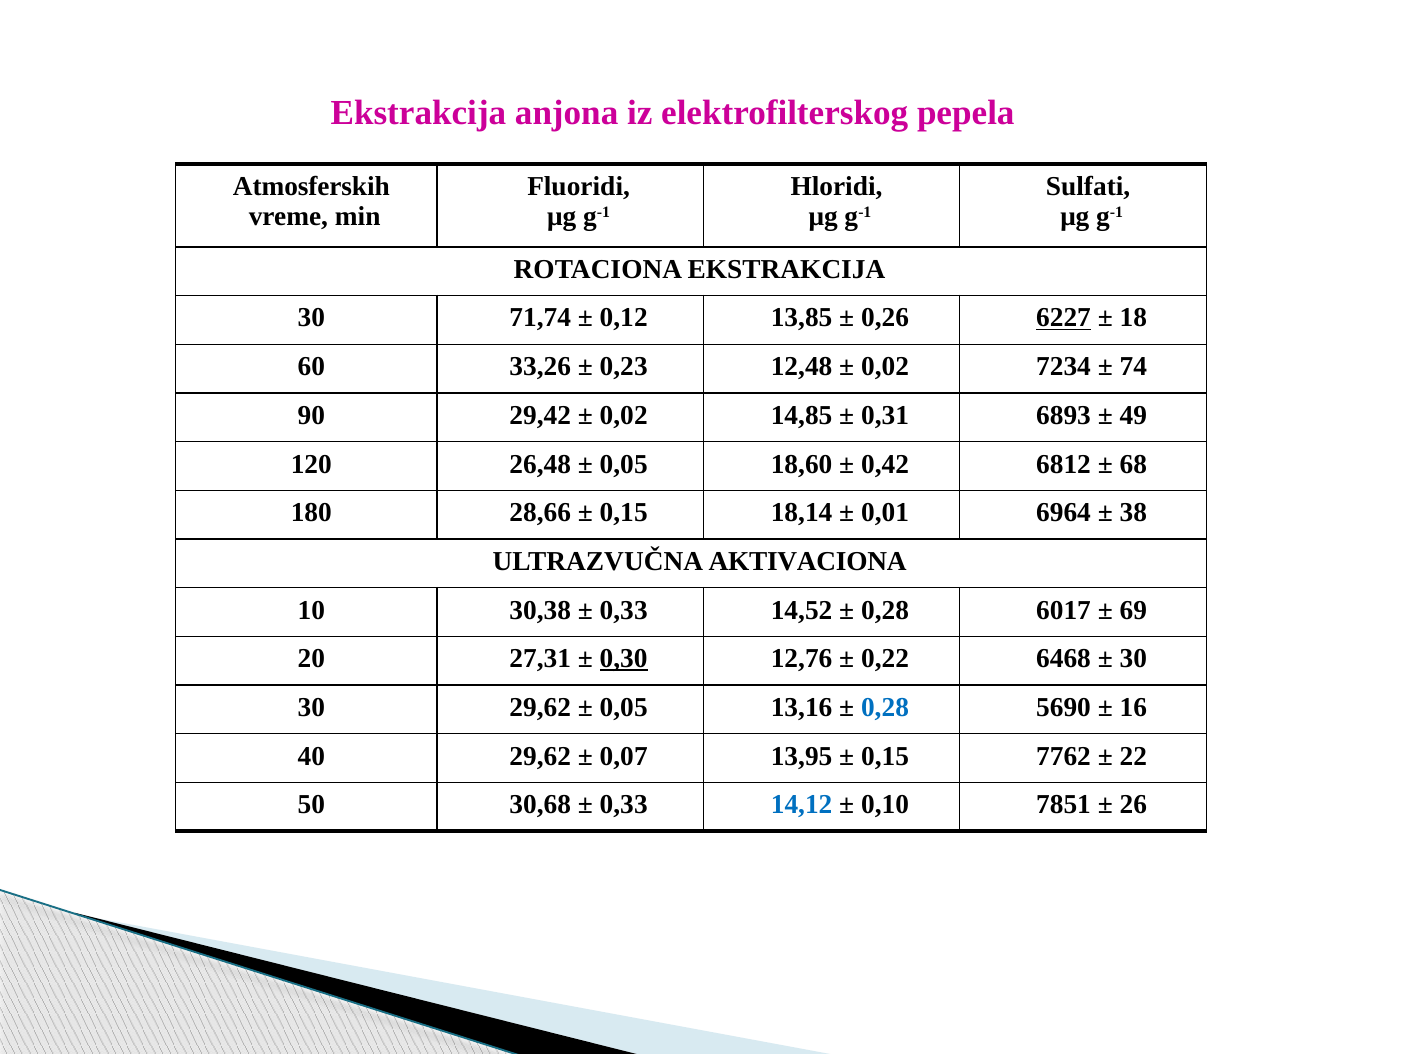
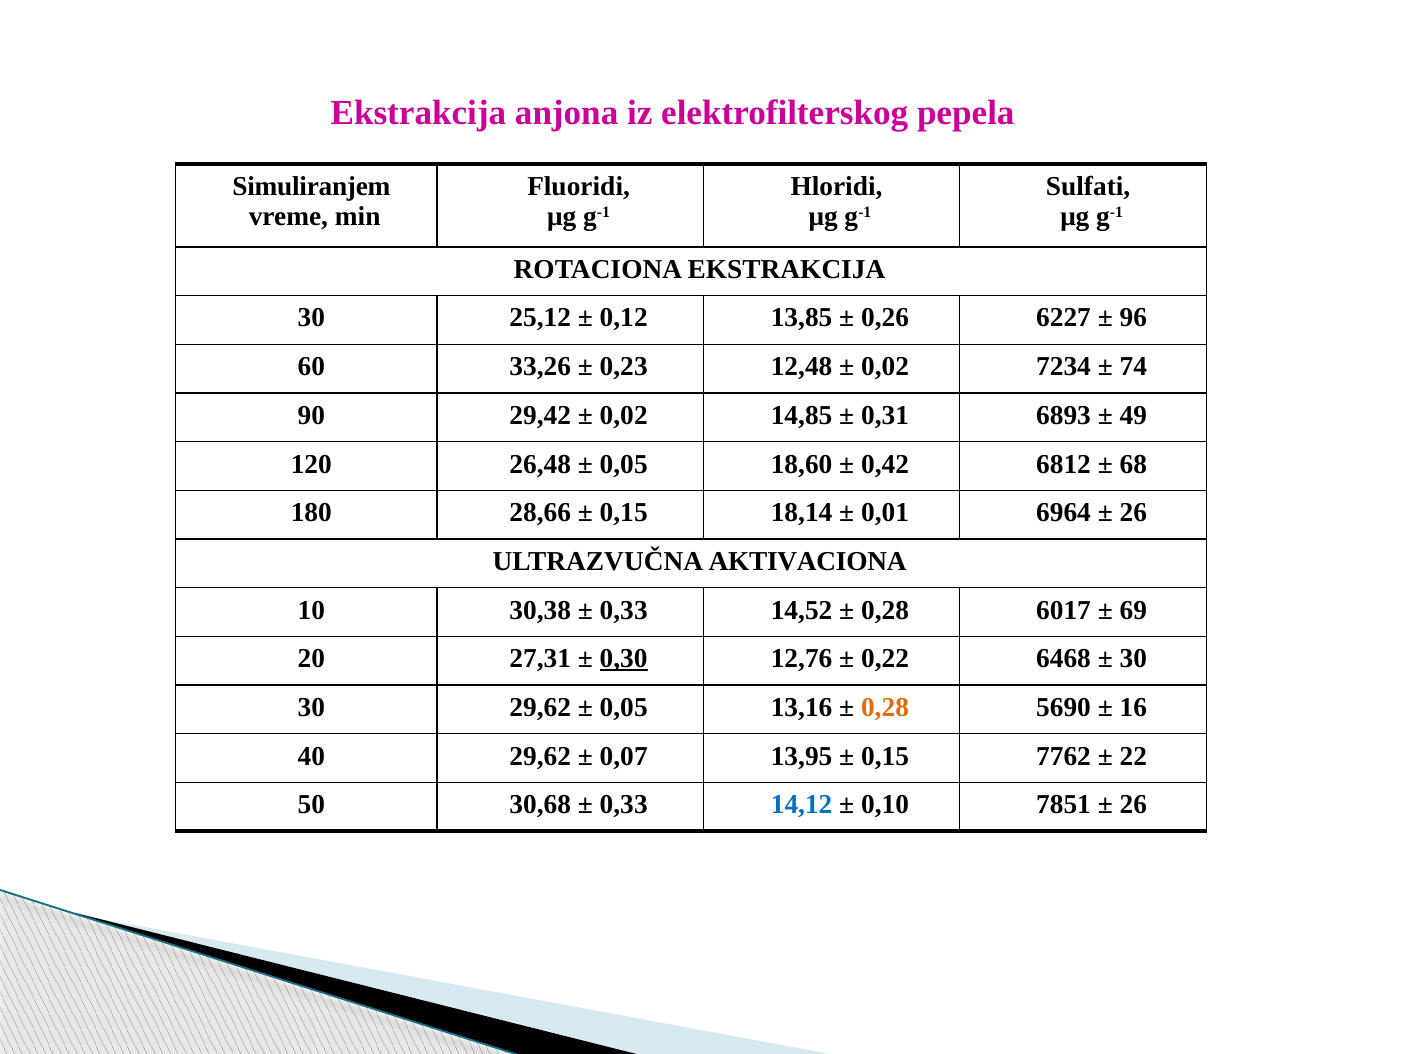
Atmosferskih: Atmosferskih -> Simuliranjem (311, 186)
71,74: 71,74 -> 25,12 (540, 318)
6227 underline: present -> none (1064, 318)
18: 18 -> 96 (1133, 318)
38: 38 -> 26 (1133, 513)
0,28 colour: blue -> orange (885, 708)
